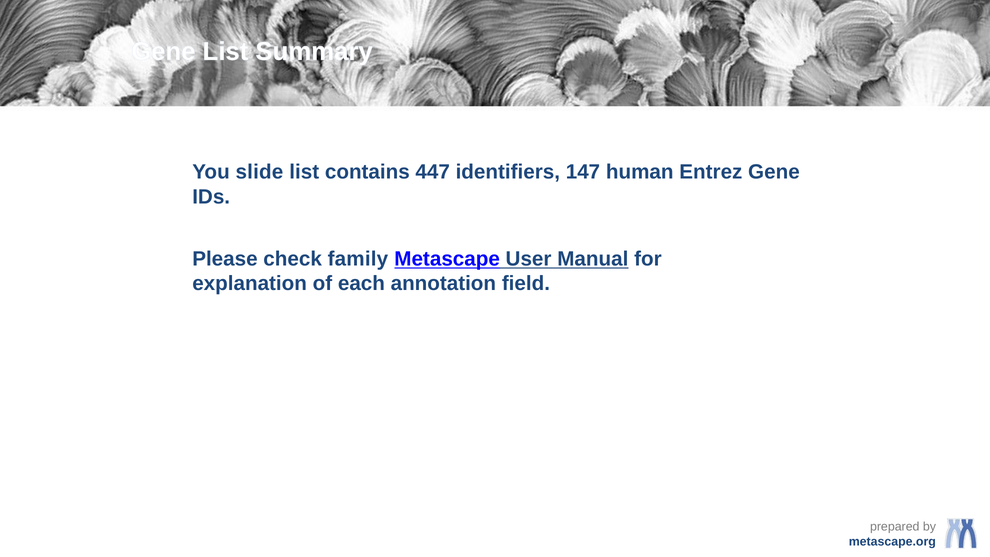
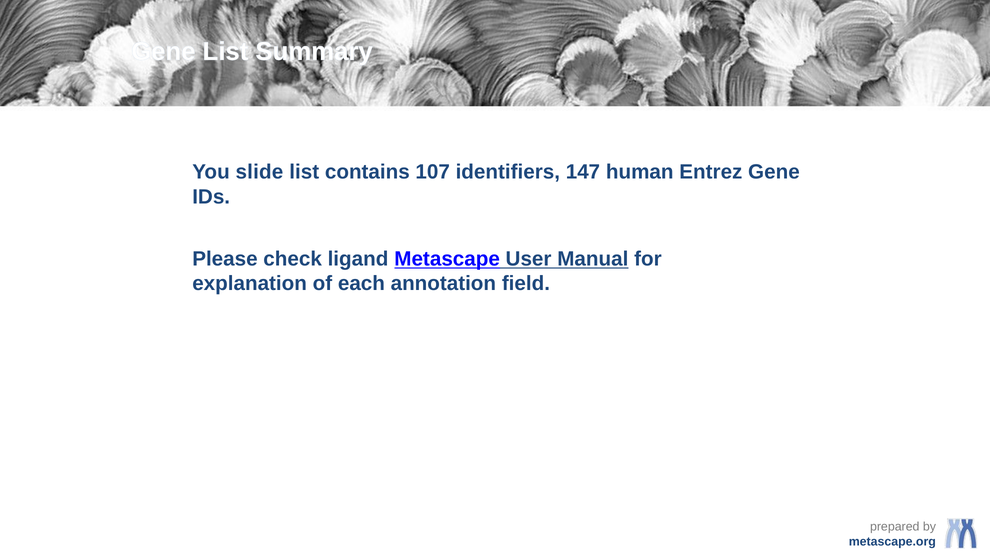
447: 447 -> 107 (433, 172)
family: family -> ligand (358, 259)
